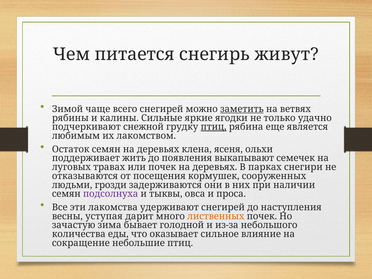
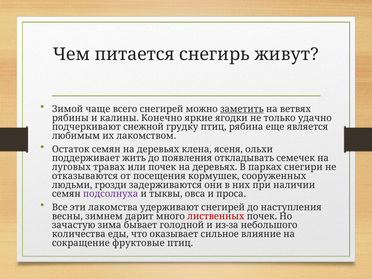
Сильные: Сильные -> Конечно (162, 118)
птиц underline: present -> none (214, 127)
выкапывают: выкапывают -> откладывать (244, 158)
уступая: уступая -> зимнем (104, 216)
лиственных colour: orange -> red (216, 216)
небольшие: небольшие -> фруктовые (138, 243)
